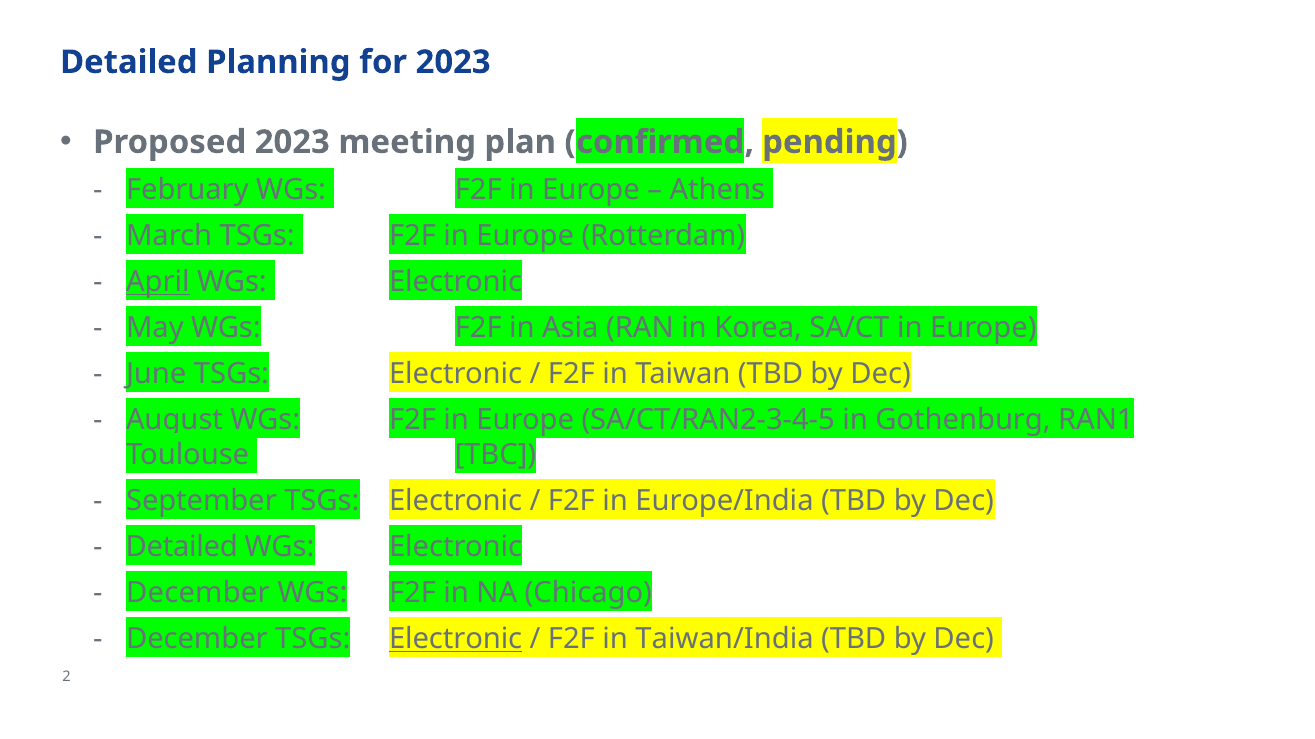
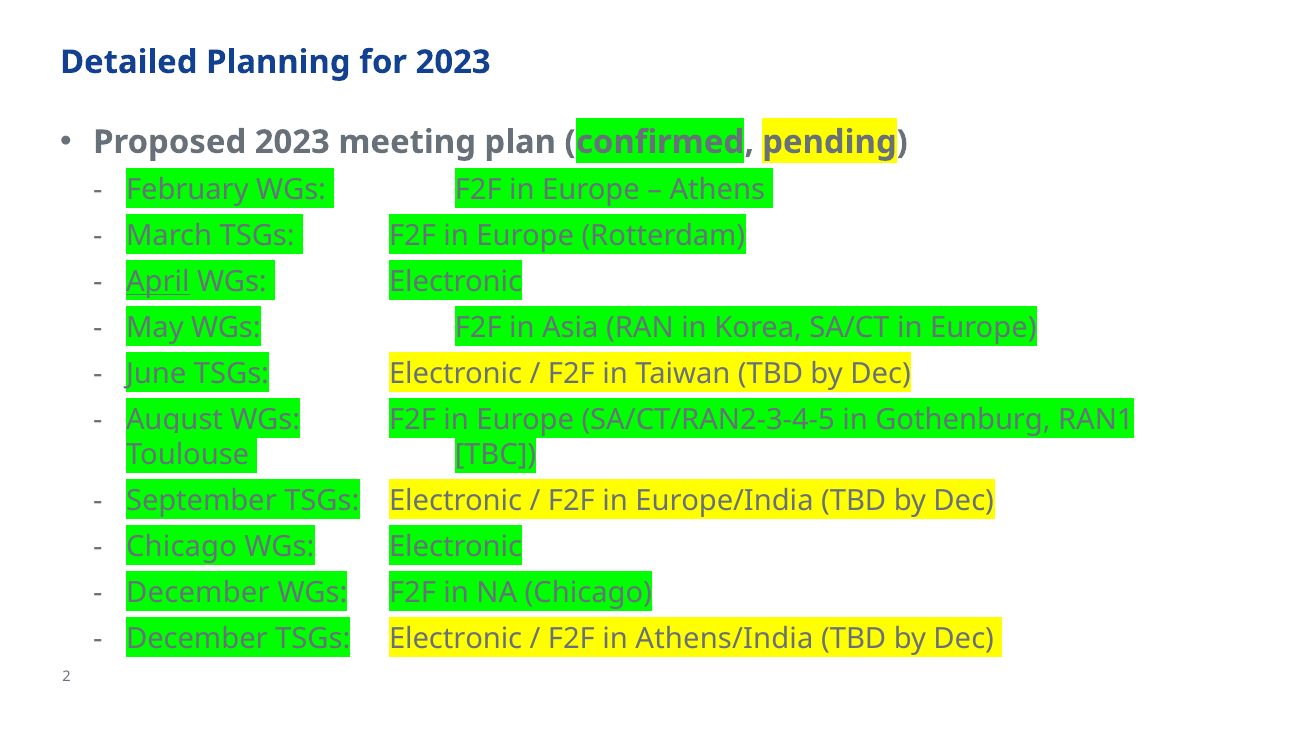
Detailed: Detailed -> Chicago (182, 547)
Electronic underline: present -> none (456, 639)
Taiwan/India: Taiwan/India -> Athens/India (725, 639)
